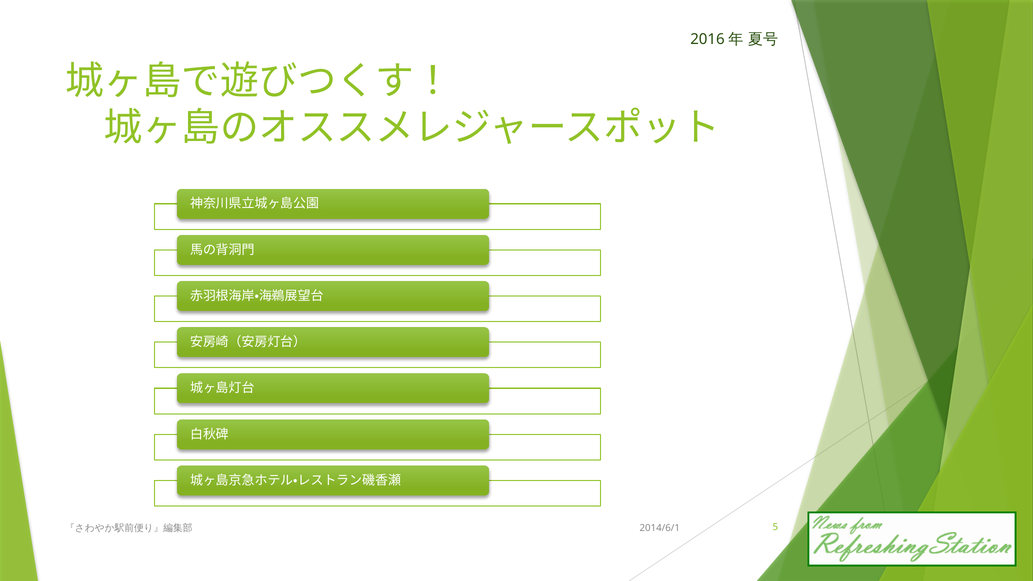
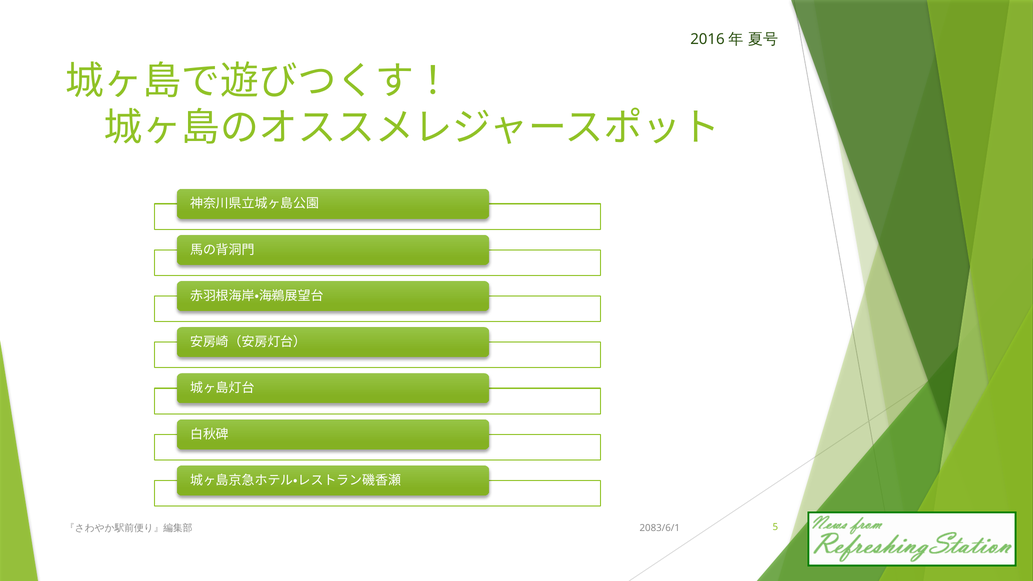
2014/6/1: 2014/6/1 -> 2083/6/1 (660, 528)
